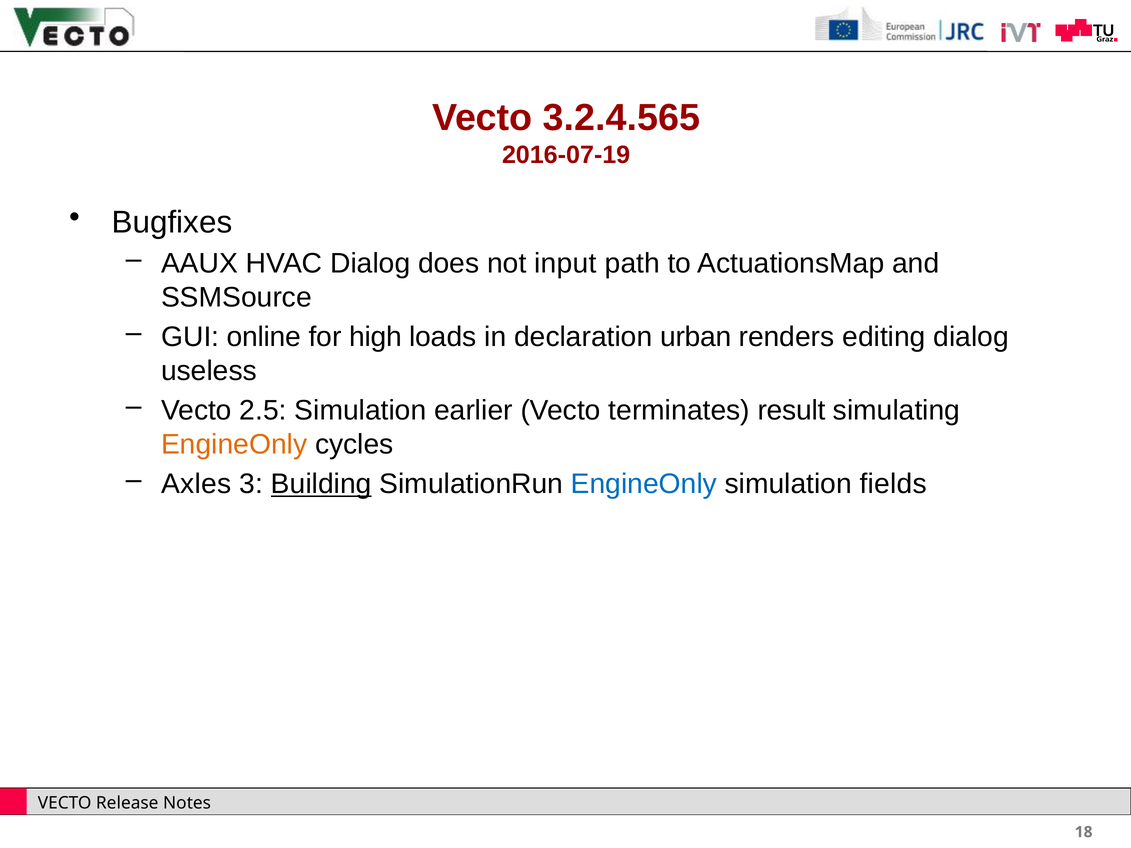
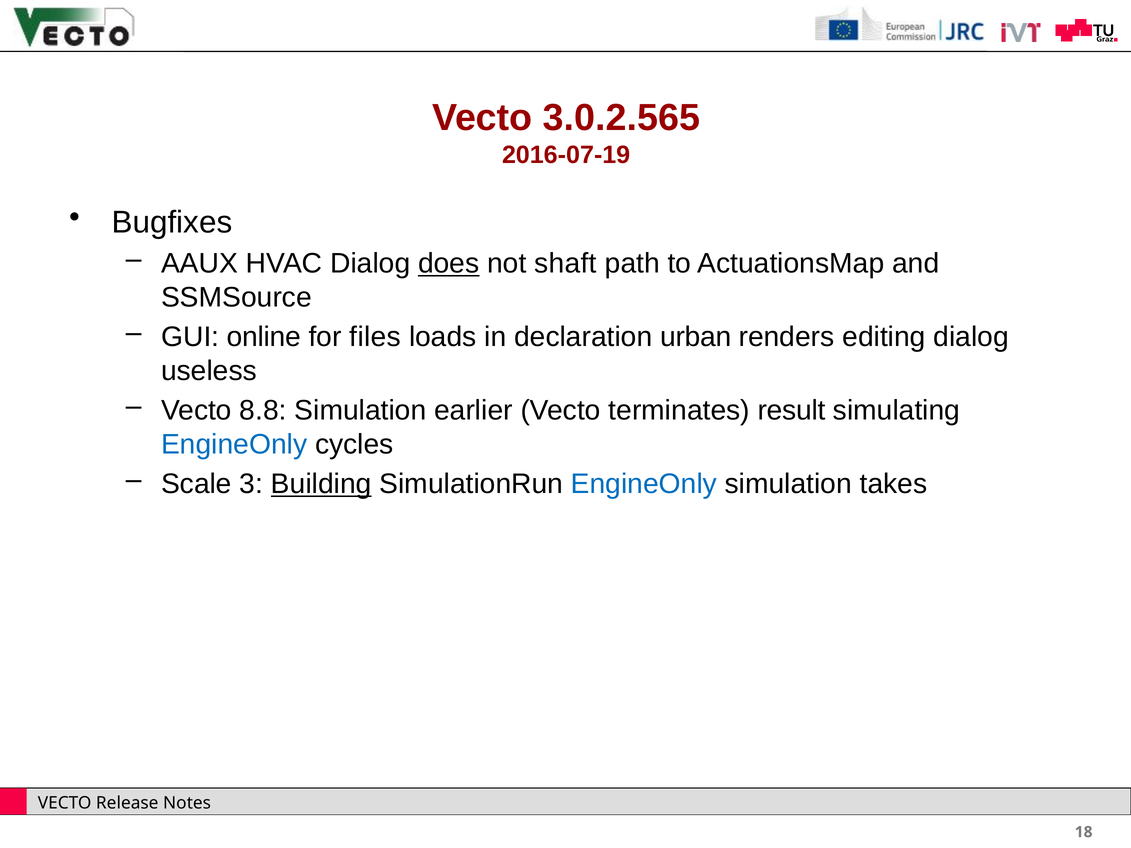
3.2.4.565: 3.2.4.565 -> 3.0.2.565 (622, 118)
does underline: none -> present (449, 264)
input: input -> shaft (565, 264)
high: high -> files (375, 337)
2.5: 2.5 -> 8.8 (263, 411)
EngineOnly colour: orange -> blue (234, 445)
Axles: Axles -> Scale (196, 484)
fields: fields -> takes (894, 484)
